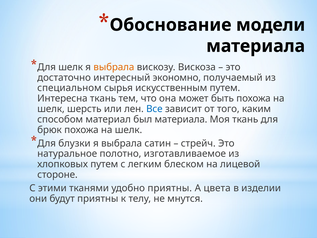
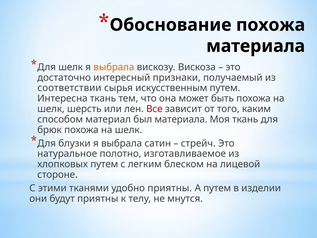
Обоснование модели: модели -> похожа (271, 25)
экономно: экономно -> признаки (177, 77)
специальном: специальном -> соответствии (69, 88)
Все colour: blue -> red (154, 109)
А цвета: цвета -> путем (217, 188)
